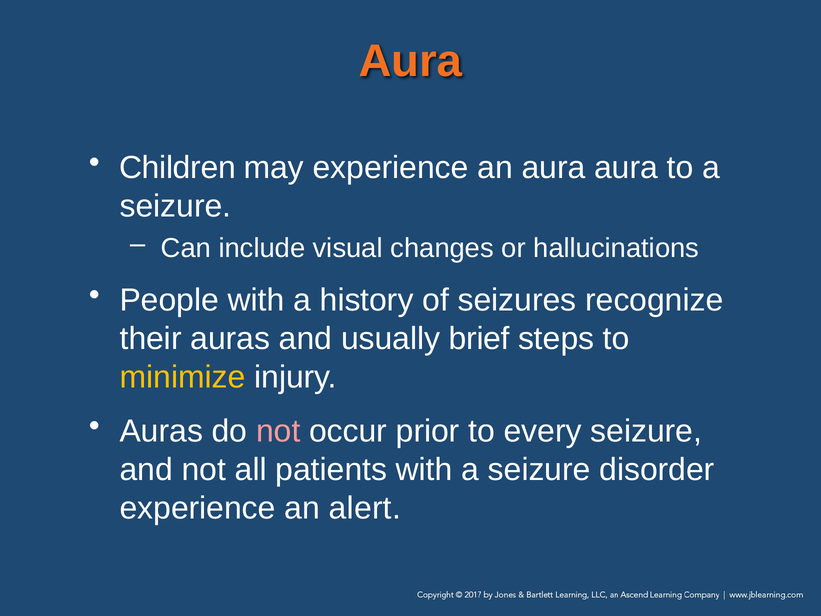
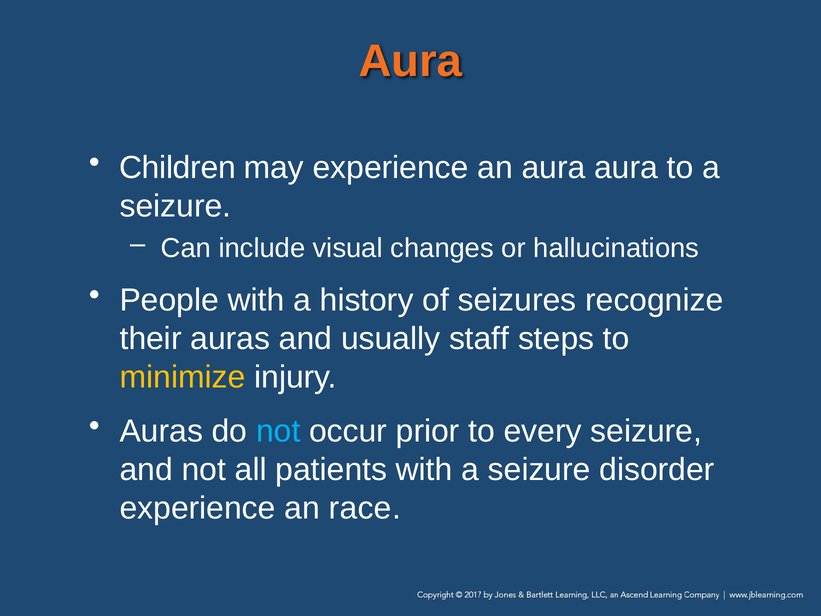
brief: brief -> staff (479, 338)
not colour: pink -> light blue (278, 431)
alert: alert -> race (365, 508)
